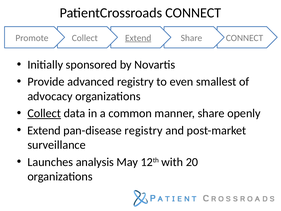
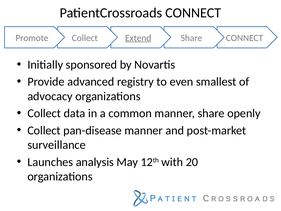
Collect underline: present -> none (44, 113)
Extend: Extend -> Collect (44, 130)
pan-disease registry: registry -> manner (144, 130)
